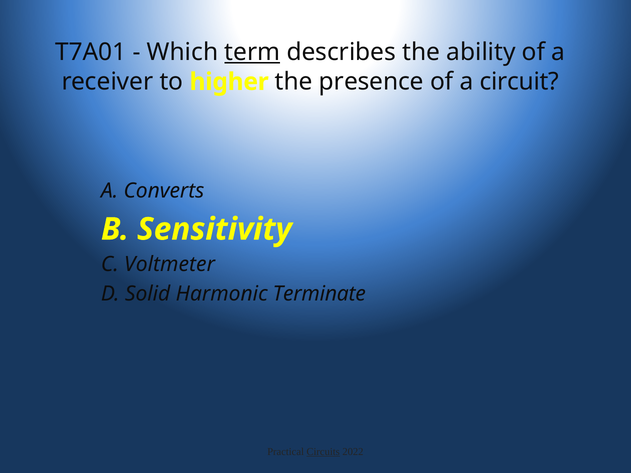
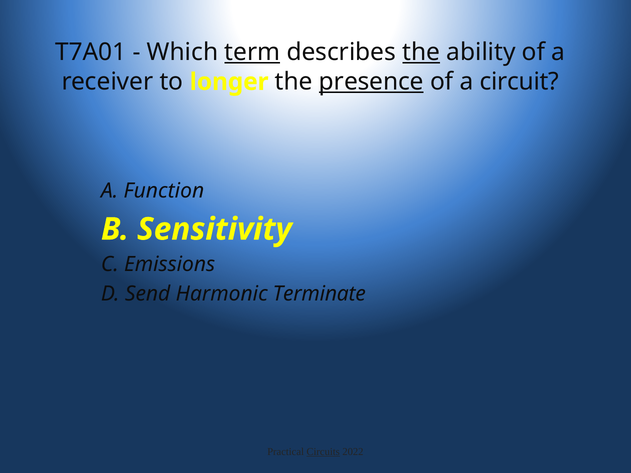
the underline: none -> present (421, 52)
higher: higher -> longer (229, 82)
presence underline: none -> present (371, 82)
Converts: Converts -> Function (164, 191)
Voltmeter: Voltmeter -> Emissions (170, 264)
Solid: Solid -> Send (148, 294)
